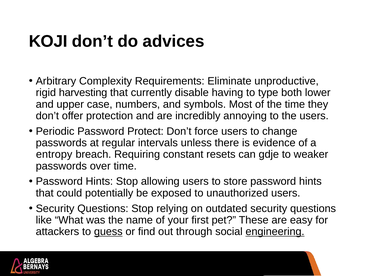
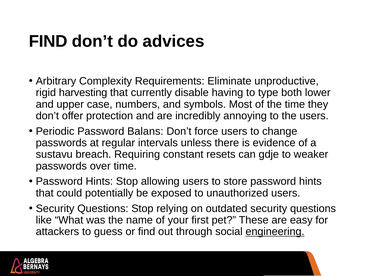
KOJI: KOJI -> FIND (48, 41)
Protect: Protect -> Balans (145, 131)
entropy: entropy -> sustavu (54, 154)
guess underline: present -> none (108, 231)
